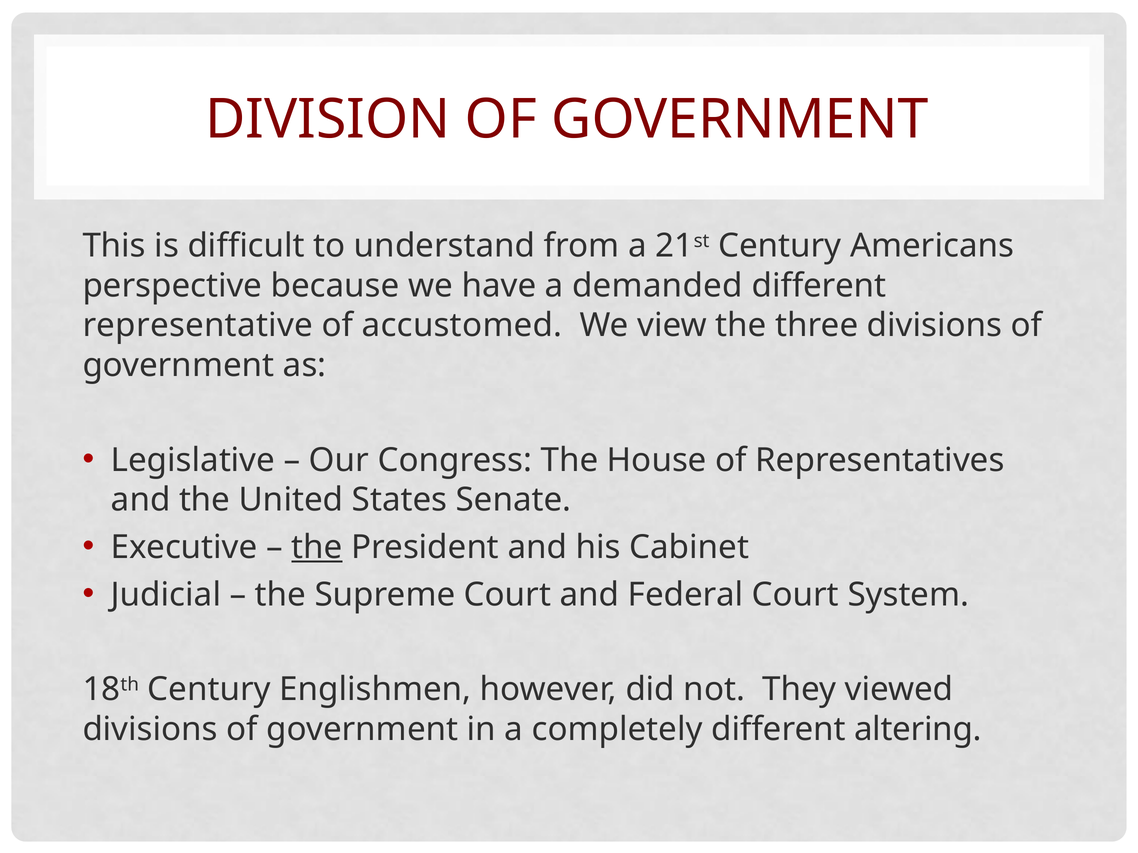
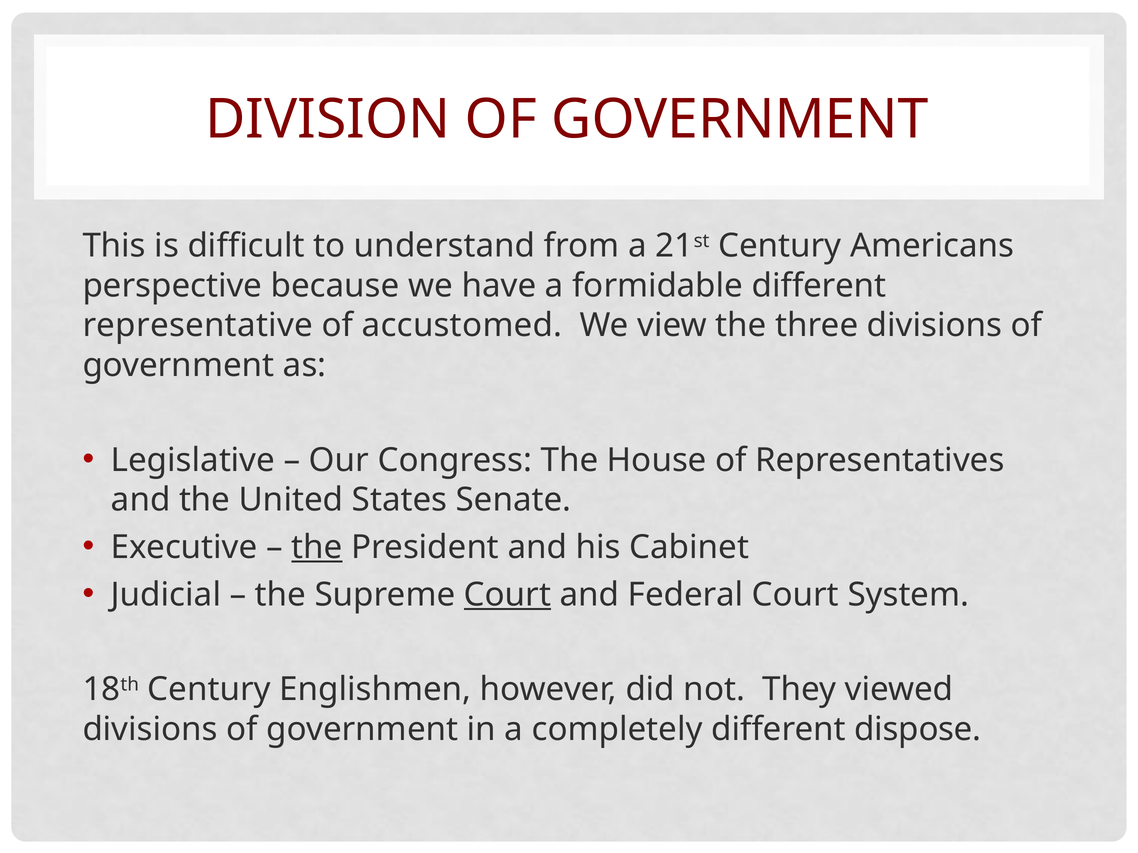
demanded: demanded -> formidable (658, 286)
Court underline: none -> present (508, 595)
altering: altering -> dispose (918, 730)
